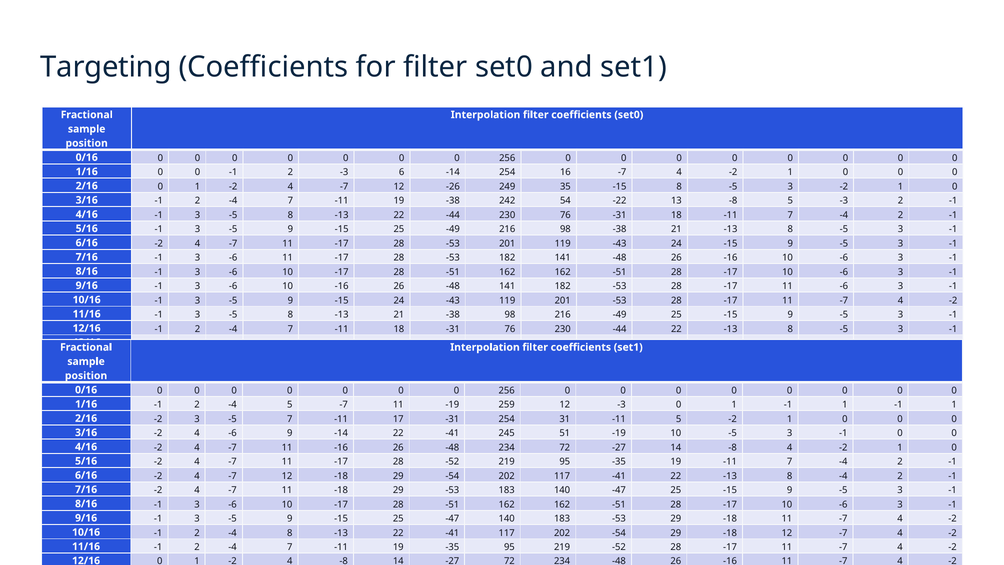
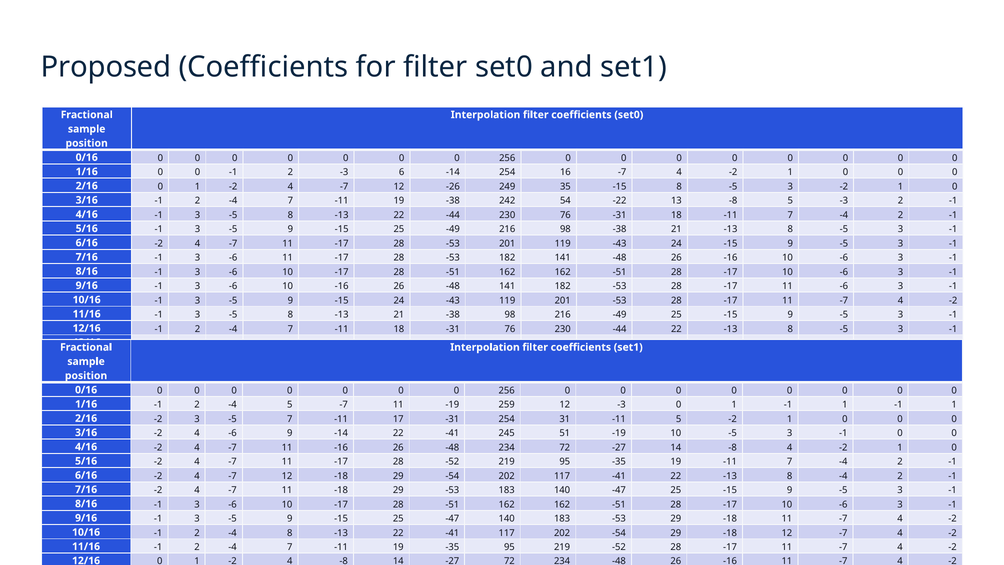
Targeting: Targeting -> Proposed (106, 67)
